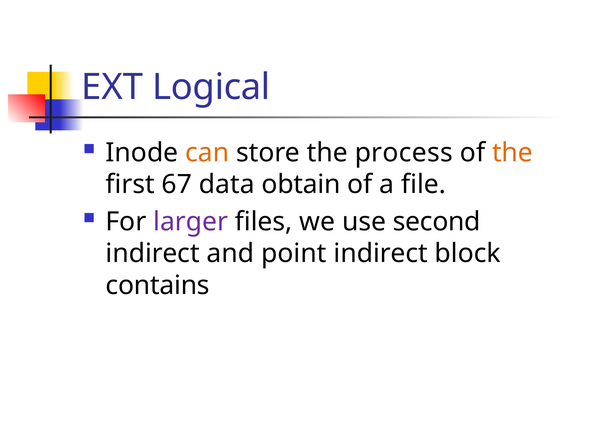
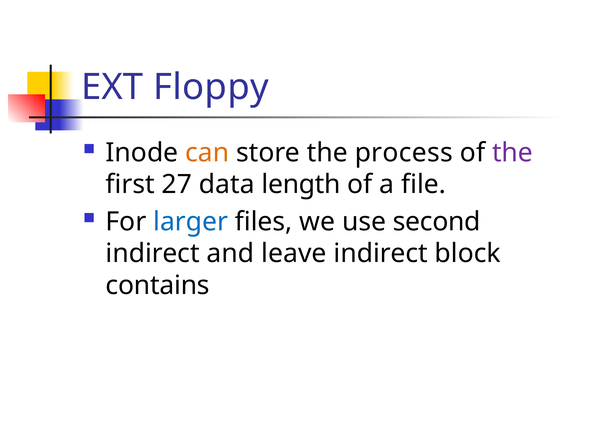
Logical: Logical -> Floppy (211, 87)
the colour: orange -> purple (512, 153)
67: 67 -> 27 (177, 184)
obtain: obtain -> length (301, 184)
larger colour: purple -> blue (191, 222)
point: point -> leave (294, 253)
